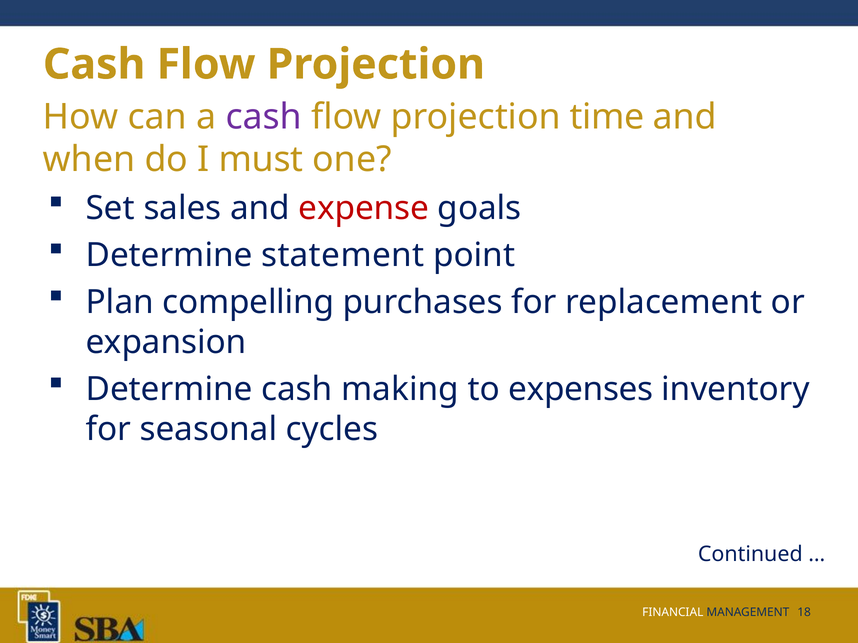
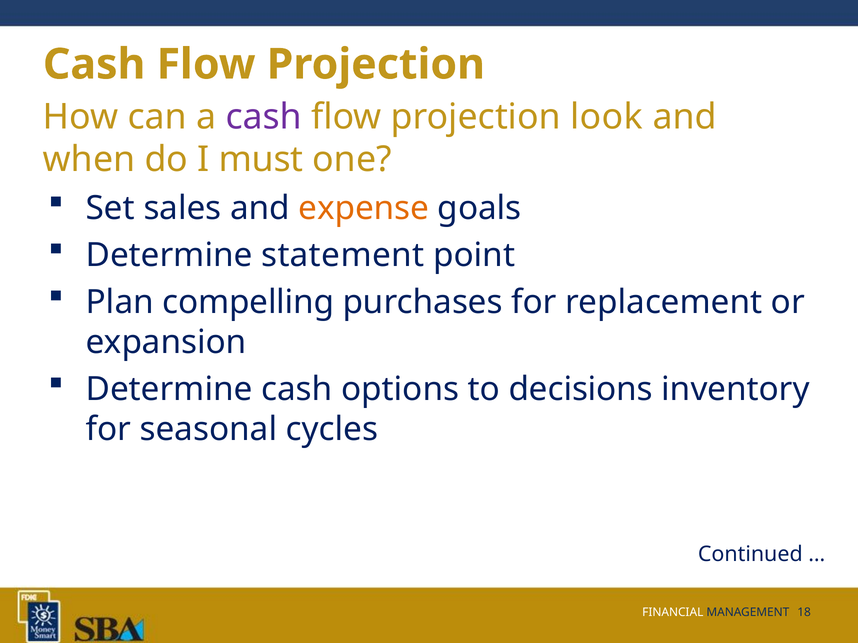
time: time -> look (607, 117)
expense colour: red -> orange (364, 208)
making: making -> options (400, 390)
expenses: expenses -> decisions (581, 390)
